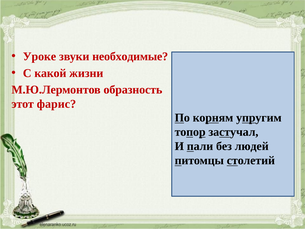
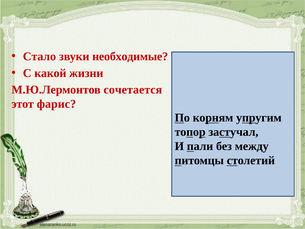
Уроке: Уроке -> Стало (39, 56)
образность: образность -> сочетается (133, 90)
людей: людей -> между (252, 146)
